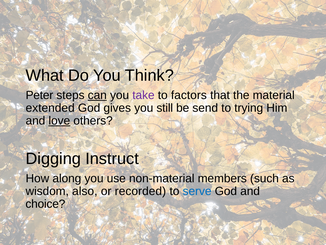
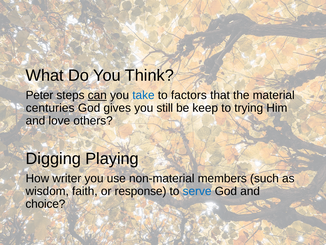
take colour: purple -> blue (143, 95)
extended: extended -> centuries (50, 108)
send: send -> keep (205, 108)
love underline: present -> none (59, 121)
Instruct: Instruct -> Playing (112, 158)
along: along -> writer (67, 178)
also: also -> faith (85, 191)
recorded: recorded -> response (140, 191)
